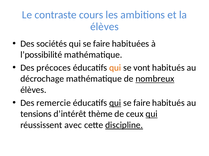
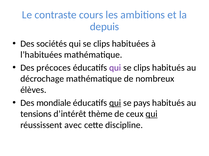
élèves: élèves -> depuis (105, 27)
sociétés qui se faire: faire -> clips (102, 44)
l’possibilité: l’possibilité -> l’habituées (41, 55)
qui colour: orange -> purple (115, 68)
vont: vont -> clips (142, 68)
nombreux underline: present -> none (155, 79)
remercie: remercie -> mondiale (54, 103)
faire: faire -> pays (142, 103)
discipline underline: present -> none (124, 126)
